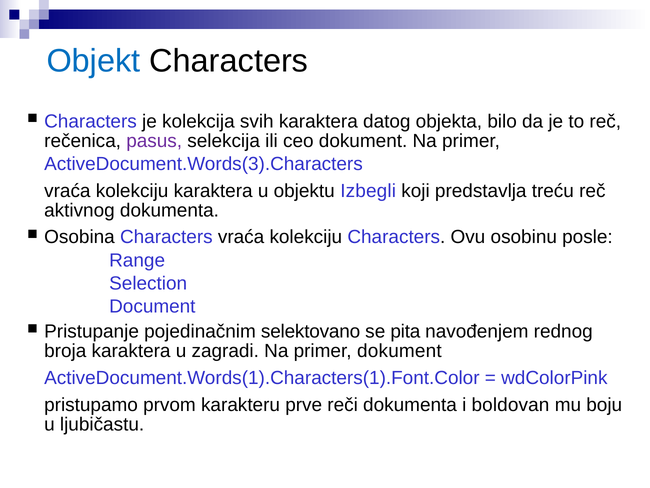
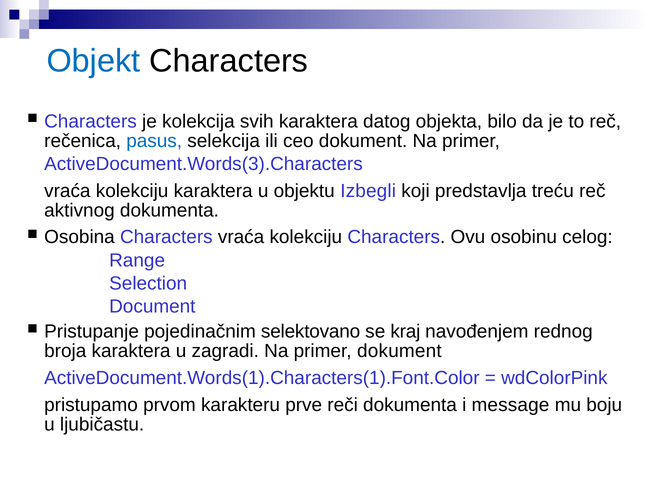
pasus colour: purple -> blue (154, 141)
posle: posle -> celog (587, 237)
pita: pita -> kraj (405, 331)
boldovan: boldovan -> message (510, 405)
